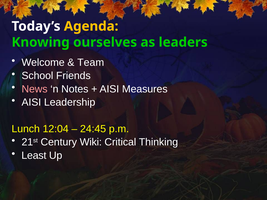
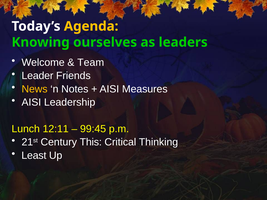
School: School -> Leader (37, 76)
News colour: pink -> yellow (35, 89)
12:04: 12:04 -> 12:11 (56, 129)
24:45: 24:45 -> 99:45 (93, 129)
Wiki: Wiki -> This (91, 142)
